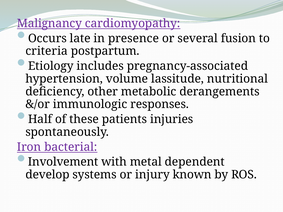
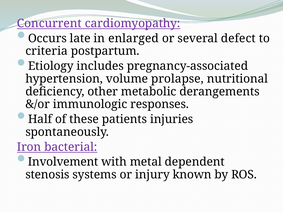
Malignancy: Malignancy -> Concurrent (49, 23)
presence: presence -> enlarged (133, 38)
fusion: fusion -> defect (238, 38)
lassitude: lassitude -> prolapse (177, 79)
develop: develop -> stenosis (47, 175)
